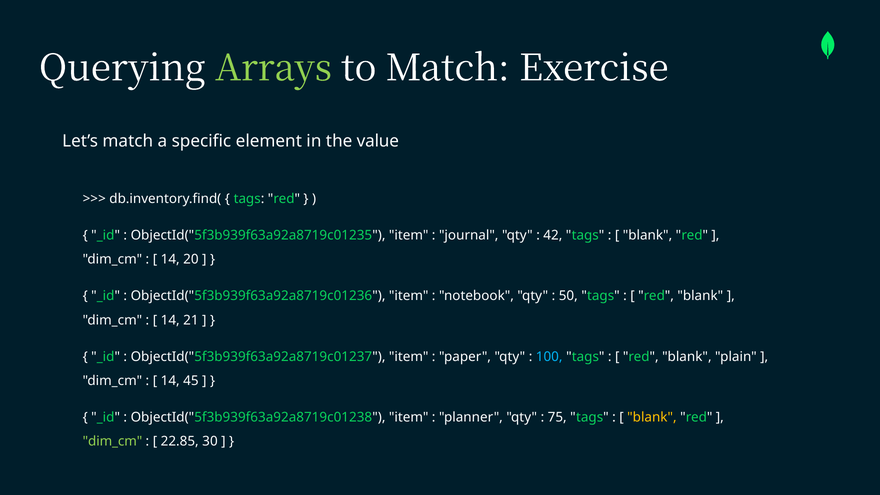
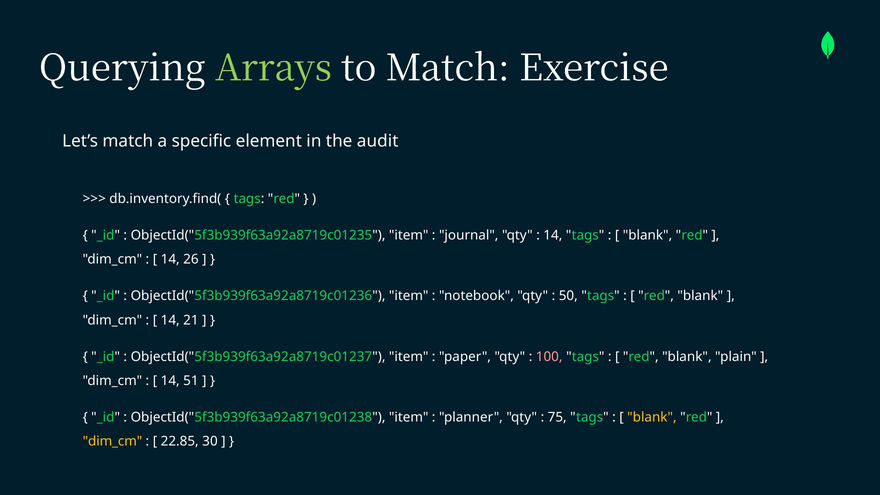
value: value -> audit (378, 141)
42: 42 -> 14 (553, 235)
20: 20 -> 26 (191, 259)
100 colour: light blue -> pink (549, 357)
45: 45 -> 51 (191, 381)
dim_cm colour: light green -> yellow (112, 441)
